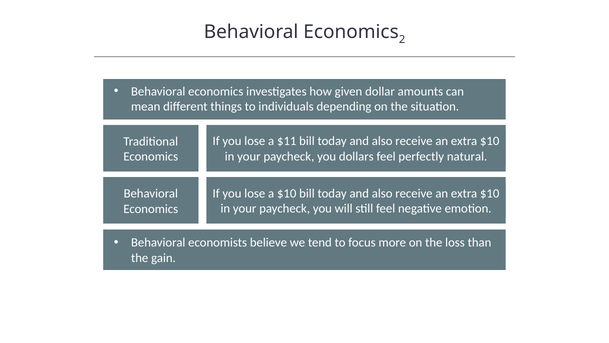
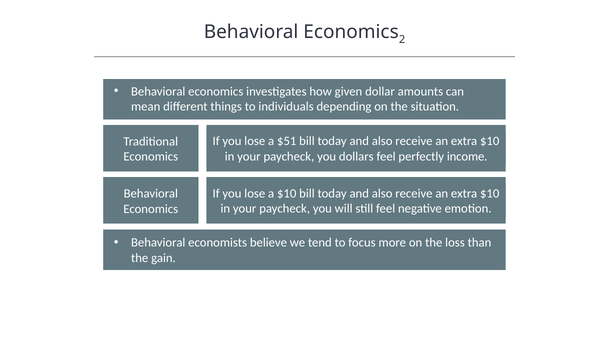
$11: $11 -> $51 (287, 141)
natural: natural -> income (467, 156)
